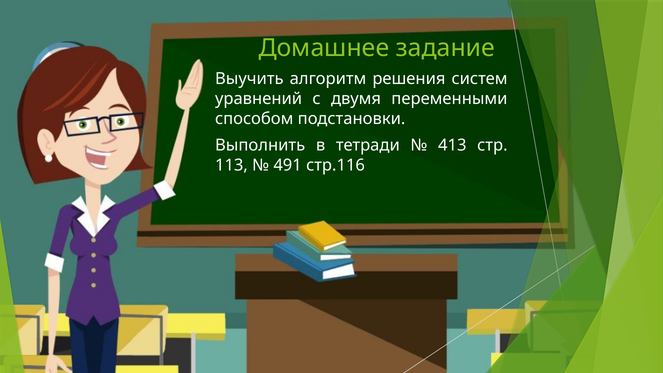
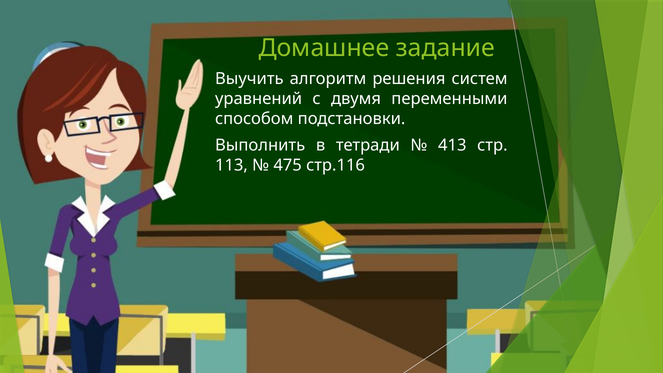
491: 491 -> 475 (288, 165)
